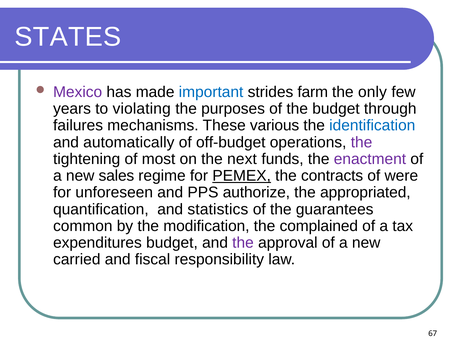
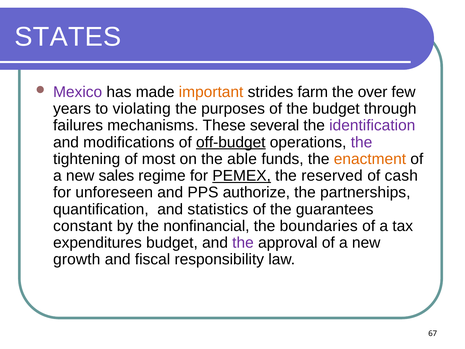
important colour: blue -> orange (211, 92)
only: only -> over (373, 92)
various: various -> several (275, 125)
identification colour: blue -> purple (372, 125)
automatically: automatically -> modifications (129, 142)
off-budget underline: none -> present (231, 142)
next: next -> able (242, 159)
enactment colour: purple -> orange (370, 159)
contracts: contracts -> reserved (332, 176)
were: were -> cash (401, 176)
appropriated: appropriated -> partnerships (365, 192)
common: common -> constant (83, 226)
modification: modification -> nonfinancial (206, 226)
complained: complained -> boundaries (319, 226)
carried: carried -> growth (77, 259)
